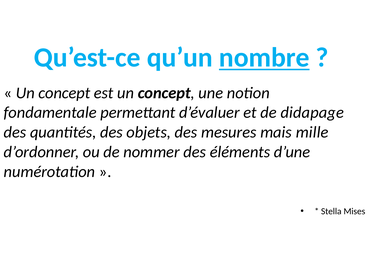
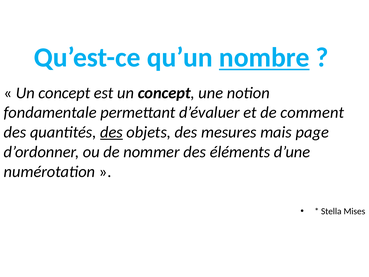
didapage: didapage -> comment (312, 112)
des underline: none -> present (111, 132)
mille: mille -> page (312, 132)
